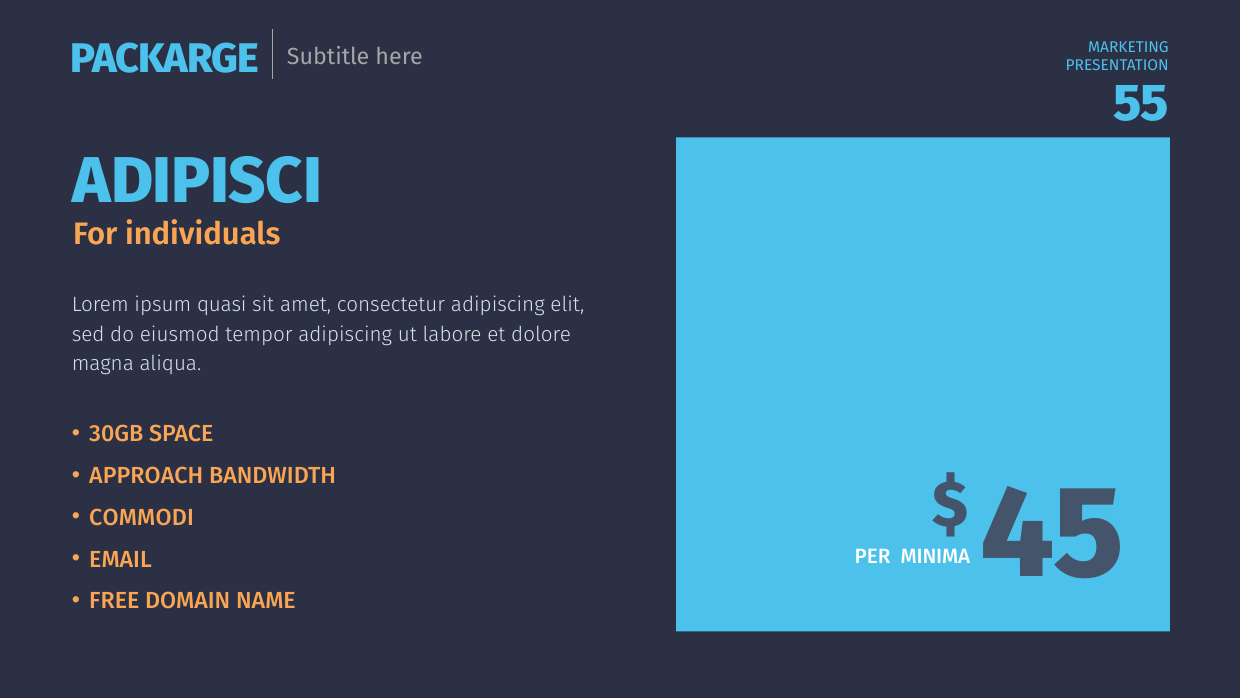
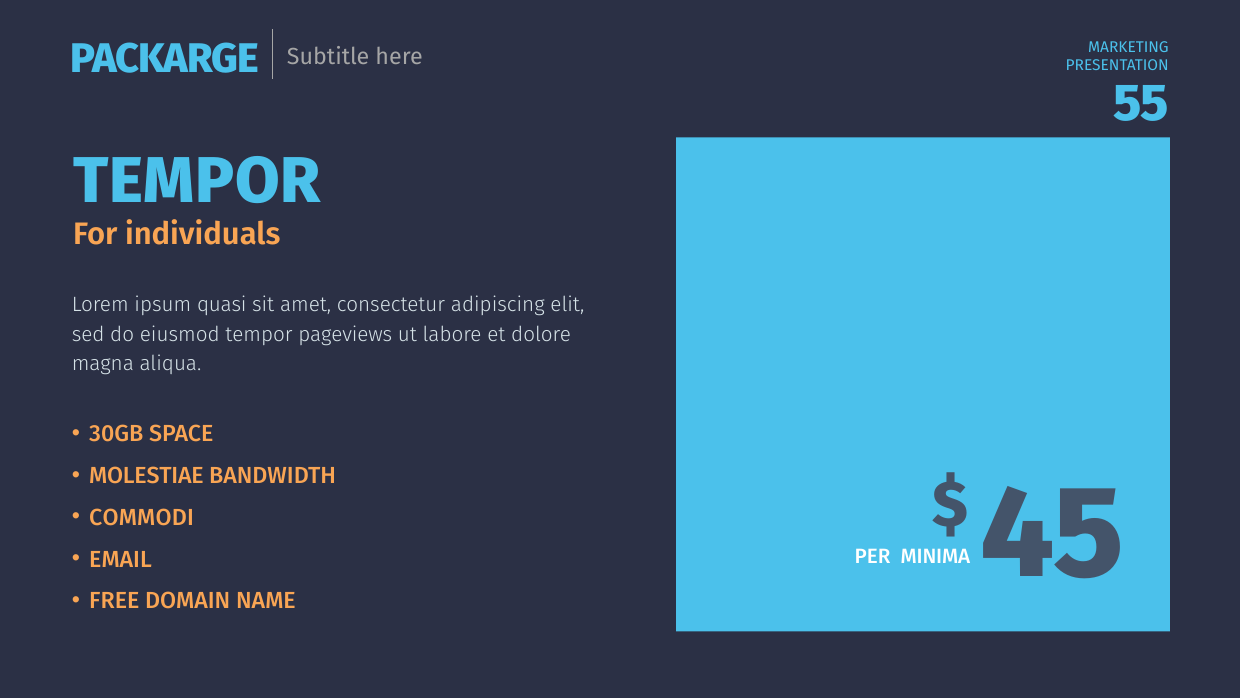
ADIPISCI: ADIPISCI -> TEMPOR (197, 181)
tempor adipiscing: adipiscing -> pageviews (345, 334)
APPROACH: APPROACH -> MOLESTIAE (146, 475)
